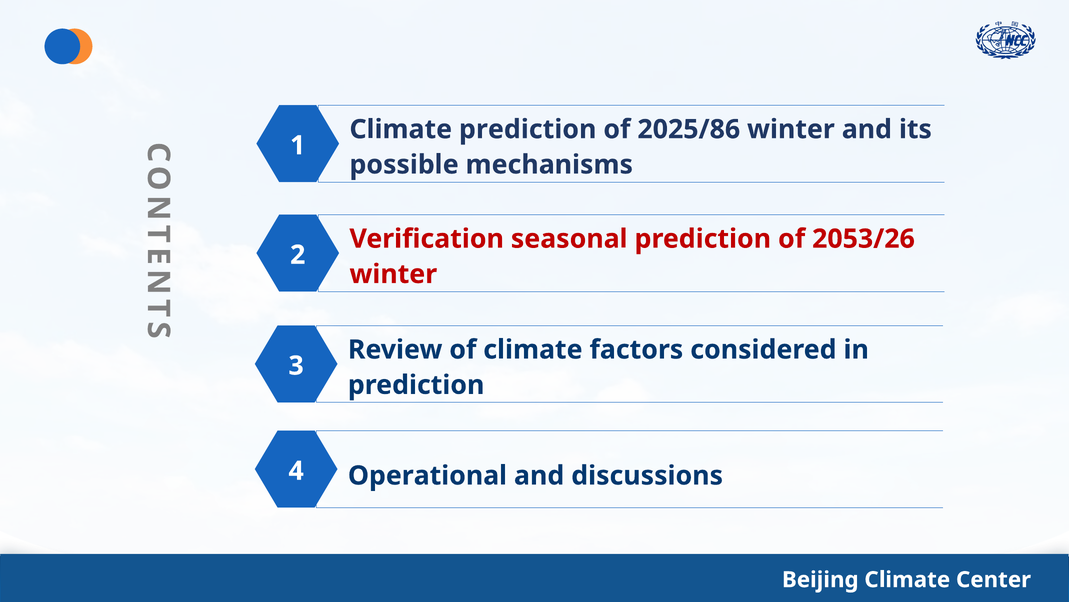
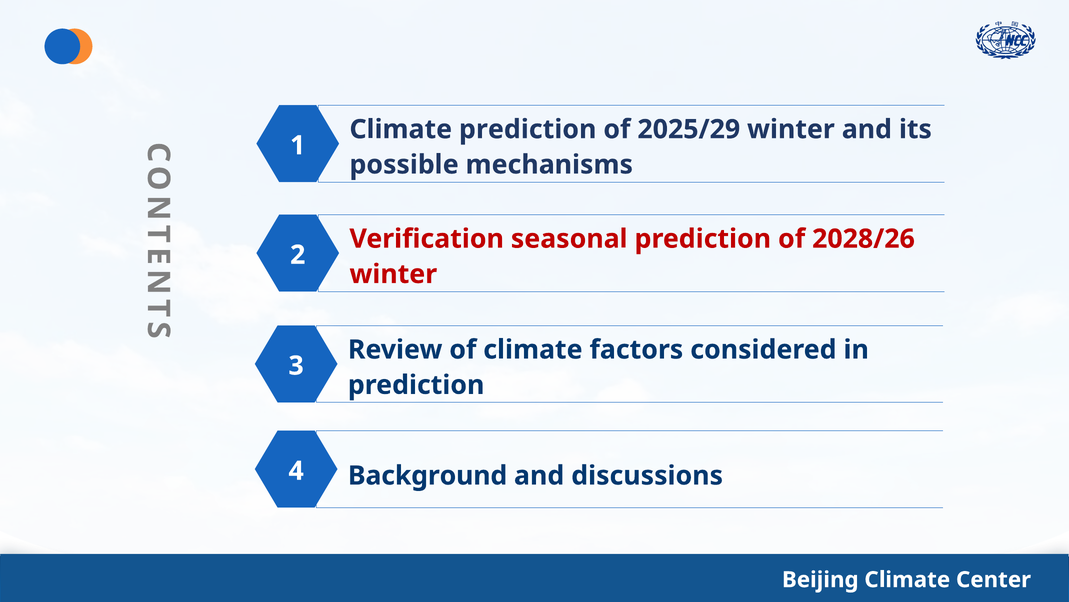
2025/86: 2025/86 -> 2025/29 (689, 129)
2053/26: 2053/26 -> 2028/26 (863, 239)
Operational: Operational -> Background (428, 475)
